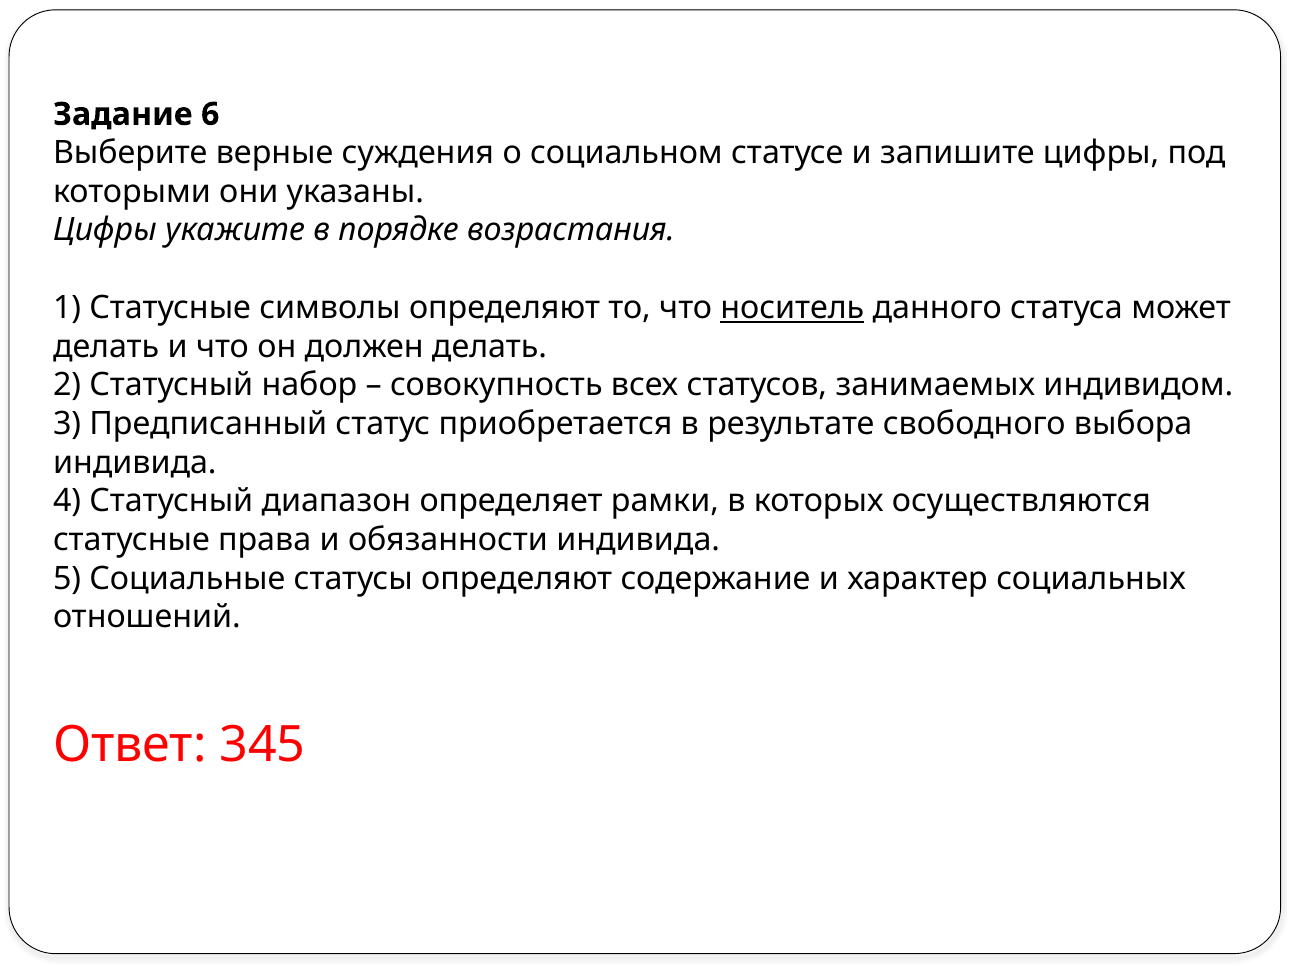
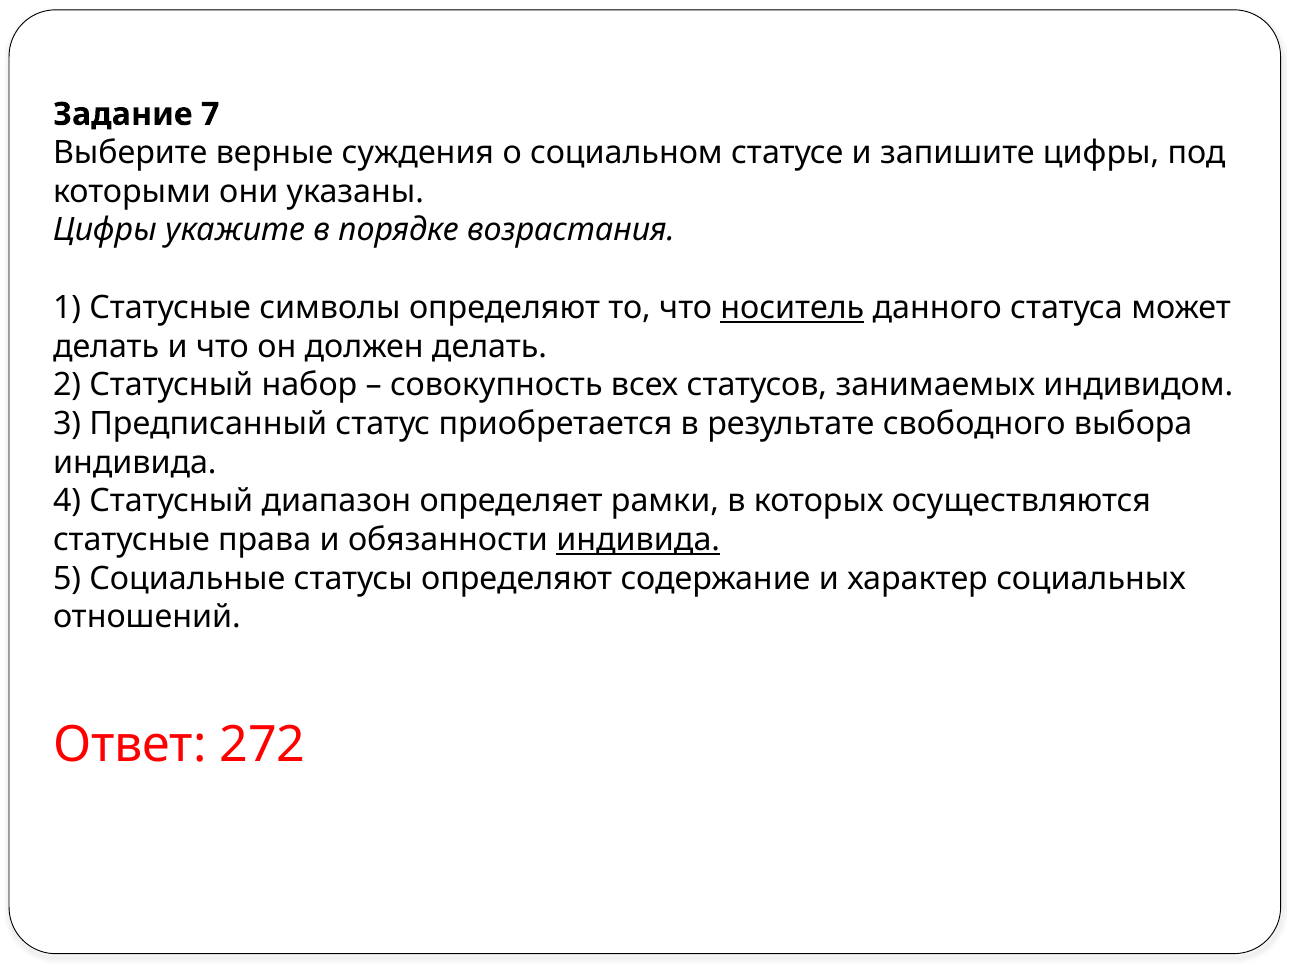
6: 6 -> 7 (210, 114)
индивида underline: none -> present (638, 540)
345: 345 -> 272 (262, 746)
